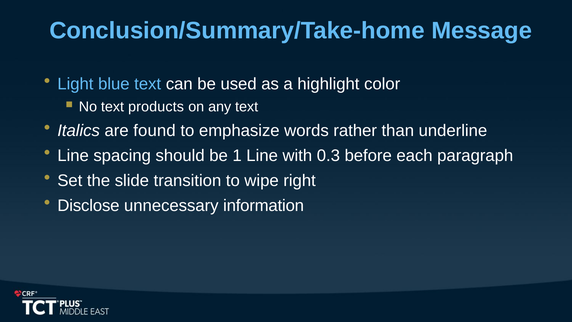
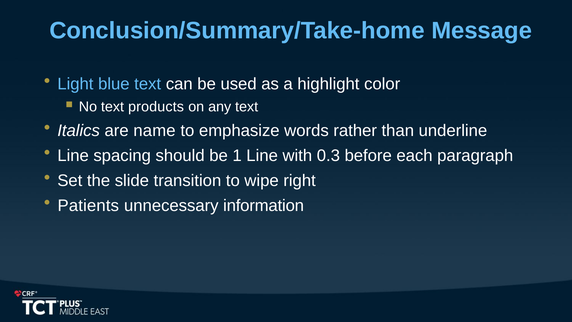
found: found -> name (154, 130)
Disclose: Disclose -> Patients (88, 205)
